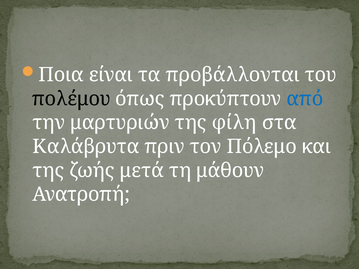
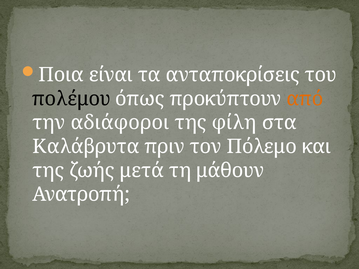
προβάλλονται: προβάλλονται -> ανταποκρίσεις (233, 75)
από colour: blue -> orange (305, 99)
μαρτυριών: μαρτυριών -> αδιάφοροι (120, 123)
